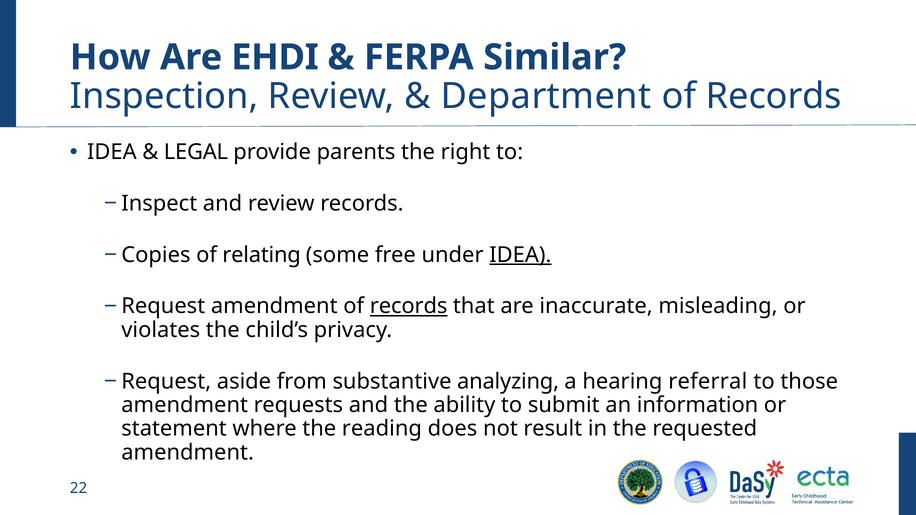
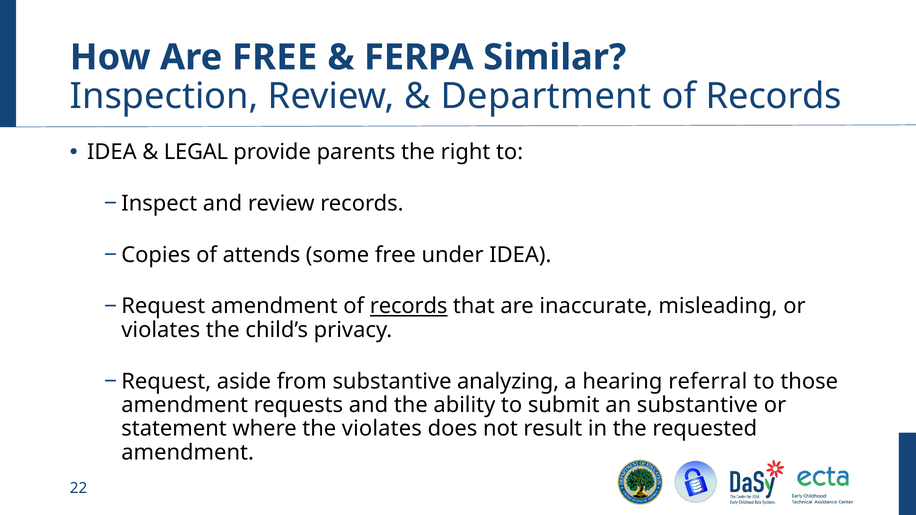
Are EHDI: EHDI -> FREE (275, 57)
relating: relating -> attends (262, 255)
IDEA underline: present -> none (520, 255)
an information: information -> substantive (697, 405)
the reading: reading -> violates (382, 429)
